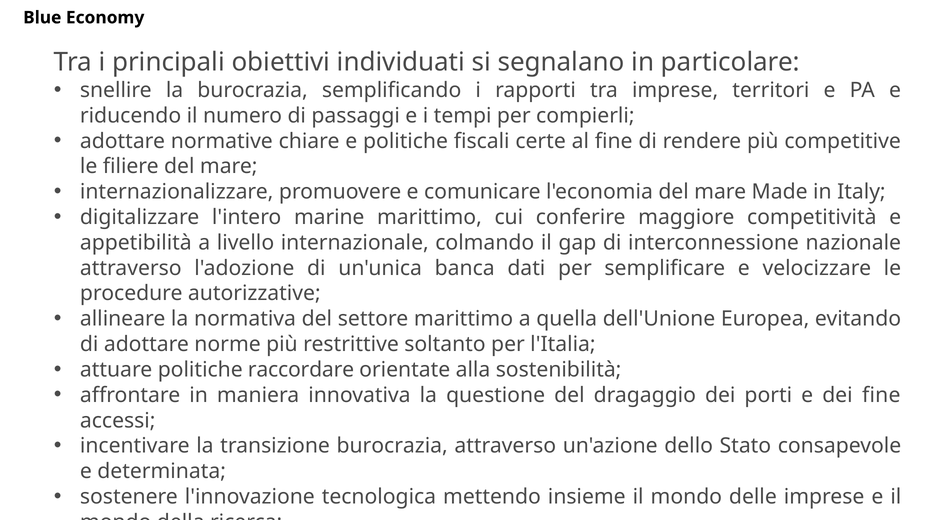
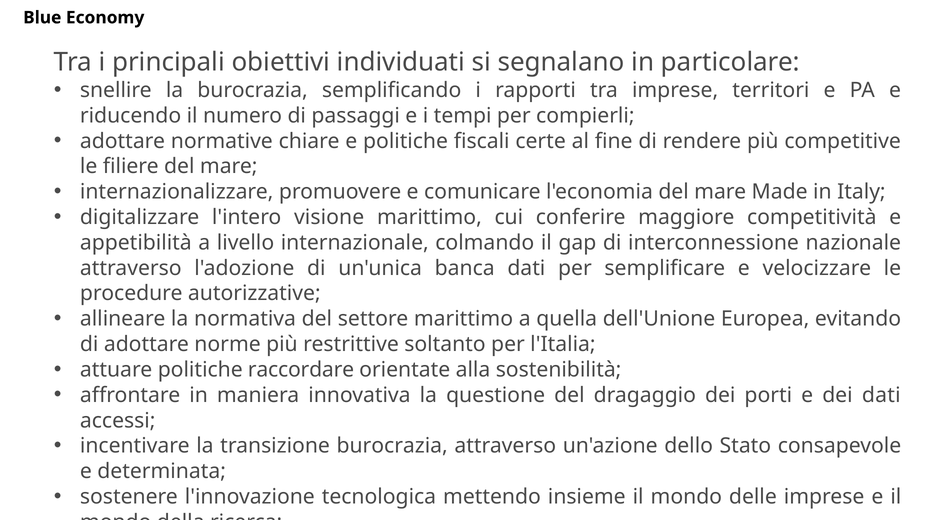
marine: marine -> visione (329, 217)
dei fine: fine -> dati (881, 395)
